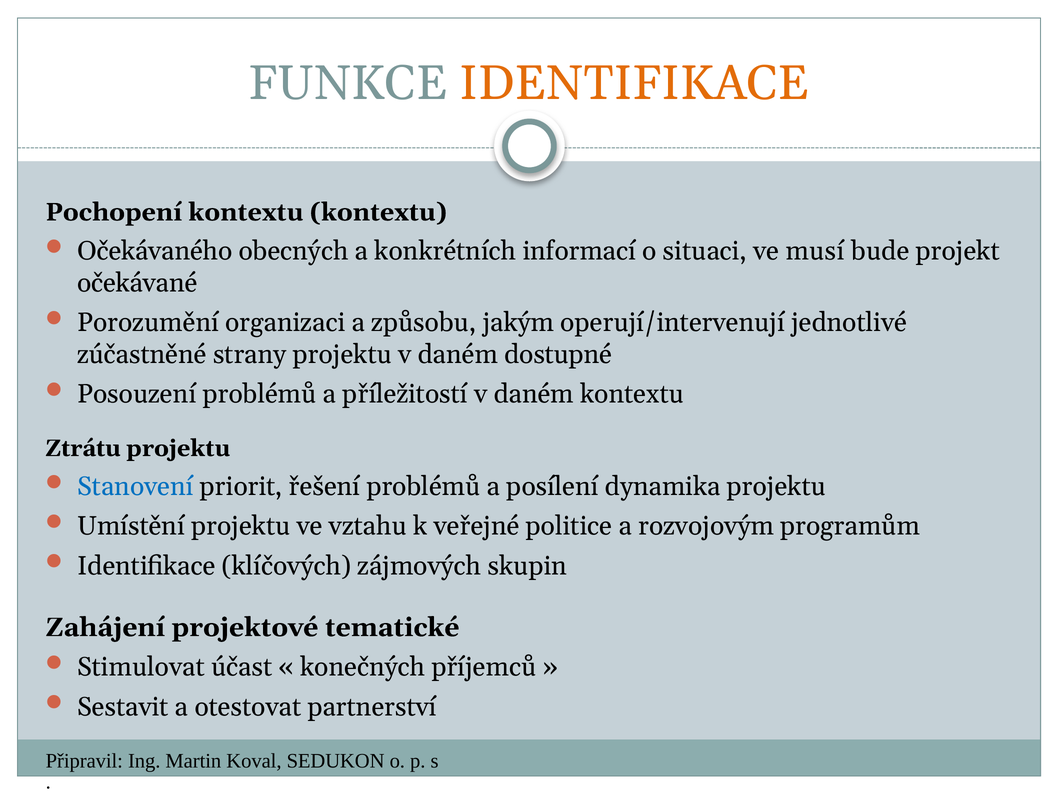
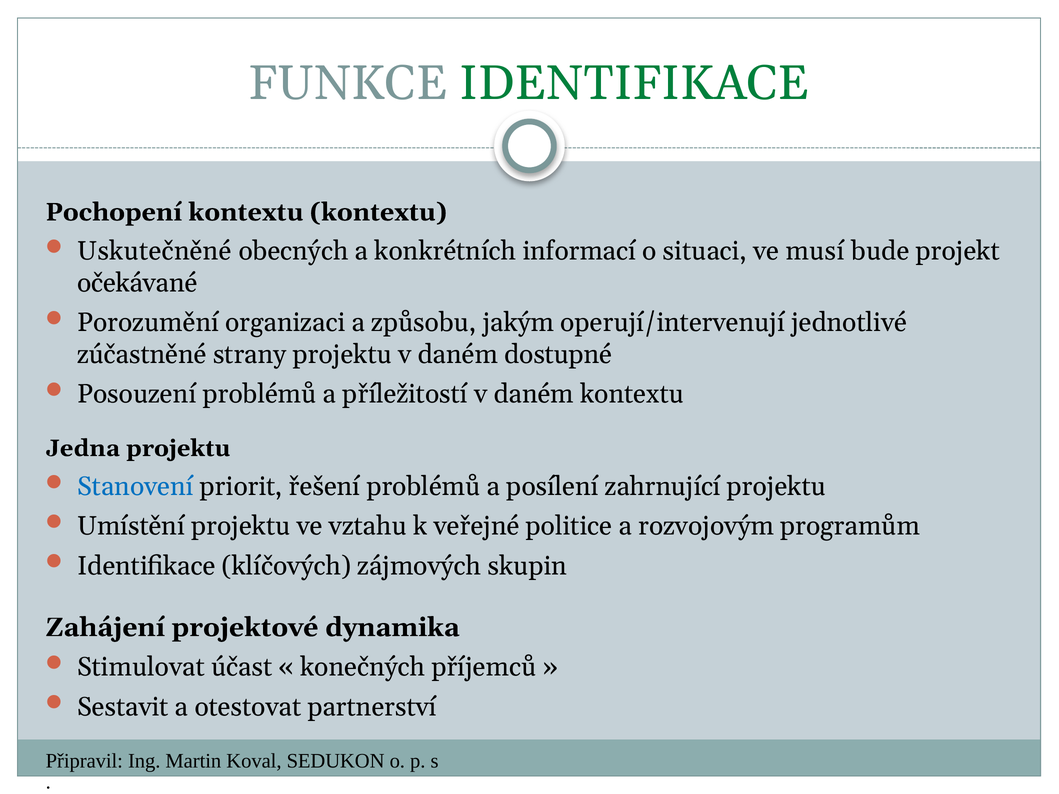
IDENTIFIKACE colour: orange -> green (634, 83)
Očekávaného: Očekávaného -> Uskutečněné (155, 251)
Ztrátu: Ztrátu -> Jedna (83, 448)
dynamika: dynamika -> zahrnující (663, 487)
tematické: tematické -> dynamika (392, 628)
